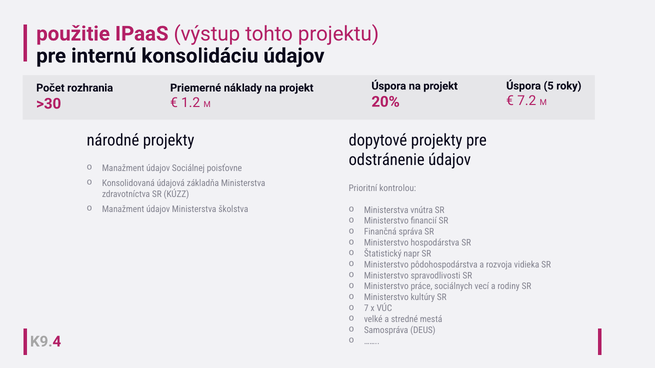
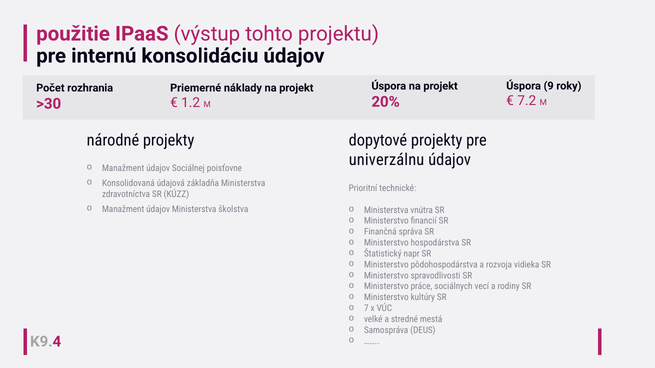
5: 5 -> 9 (549, 86)
odstránenie: odstránenie -> univerzálnu (387, 160)
kontrolou: kontrolou -> technické (398, 188)
